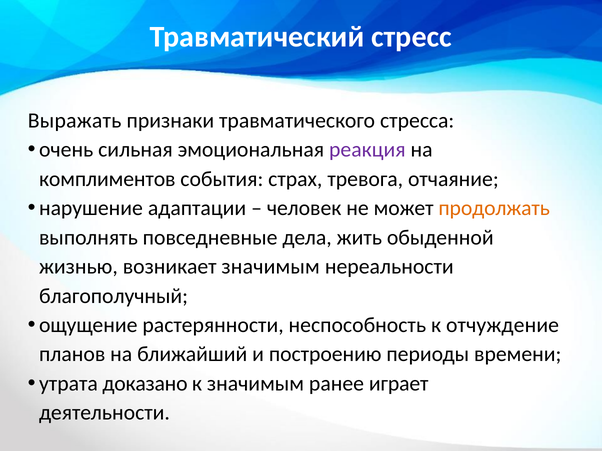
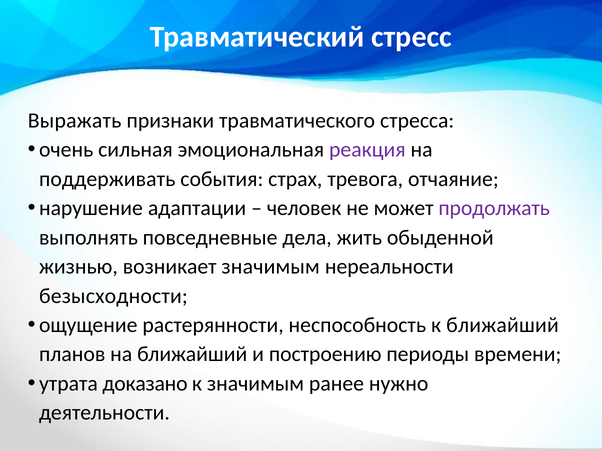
комплиментов: комплиментов -> поддерживать (107, 179)
продолжать colour: orange -> purple (494, 208)
благополучный: благополучный -> безысходности (113, 296)
к отчуждение: отчуждение -> ближайший (502, 325)
играет: играет -> нужно (399, 384)
